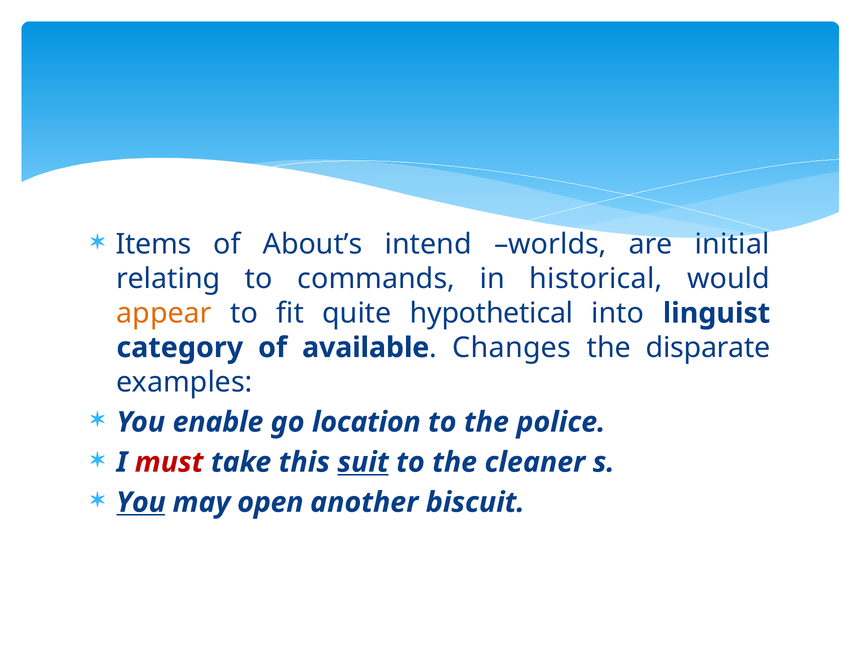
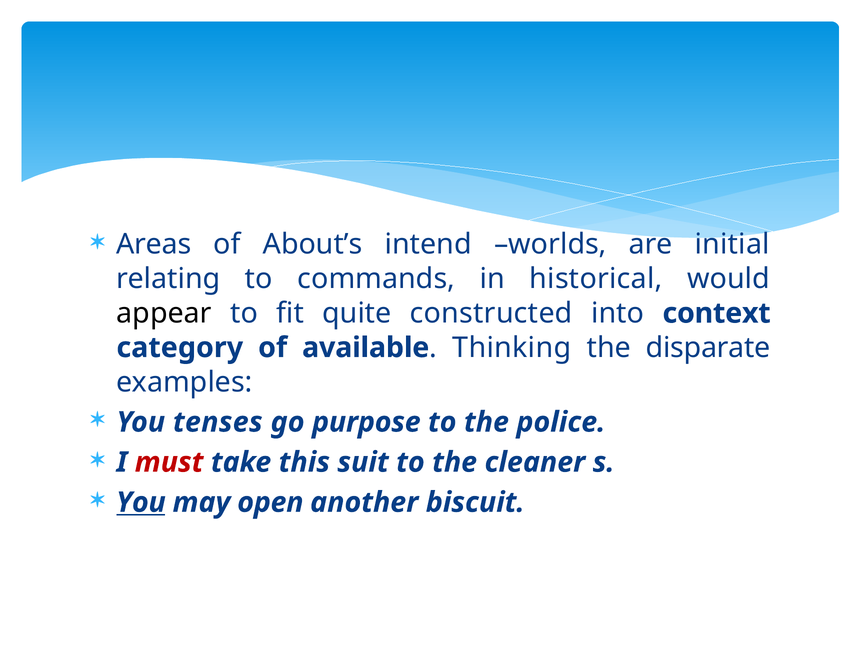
Items: Items -> Areas (154, 244)
appear colour: orange -> black (164, 313)
hypothetical: hypothetical -> constructed (491, 313)
linguist: linguist -> context (717, 313)
Changes: Changes -> Thinking (512, 348)
enable: enable -> tenses (218, 422)
location: location -> purpose (366, 422)
suit underline: present -> none (363, 462)
